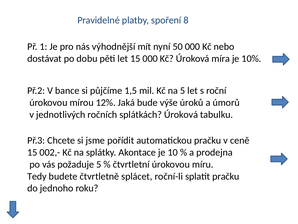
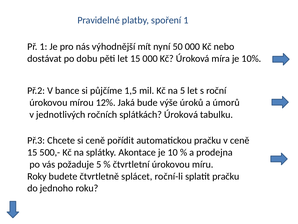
spoření 8: 8 -> 1 (186, 20)
si jsme: jsme -> ceně (95, 140)
002,-: 002,- -> 500,- (50, 152)
Tedy: Tedy -> Roky (37, 176)
